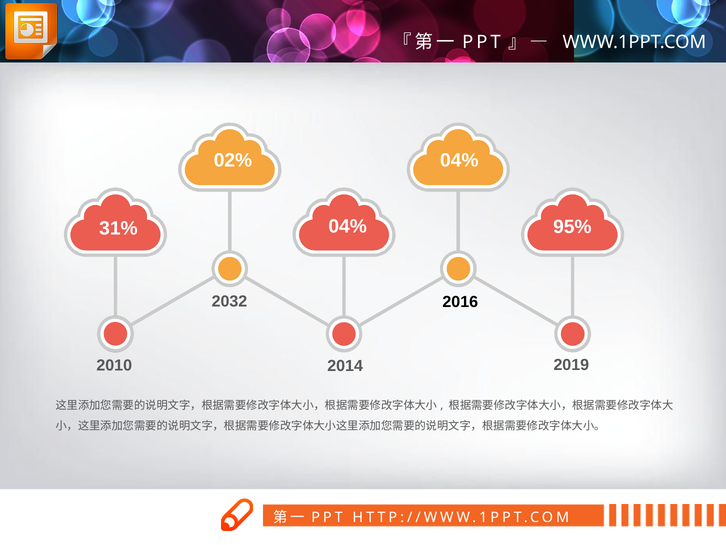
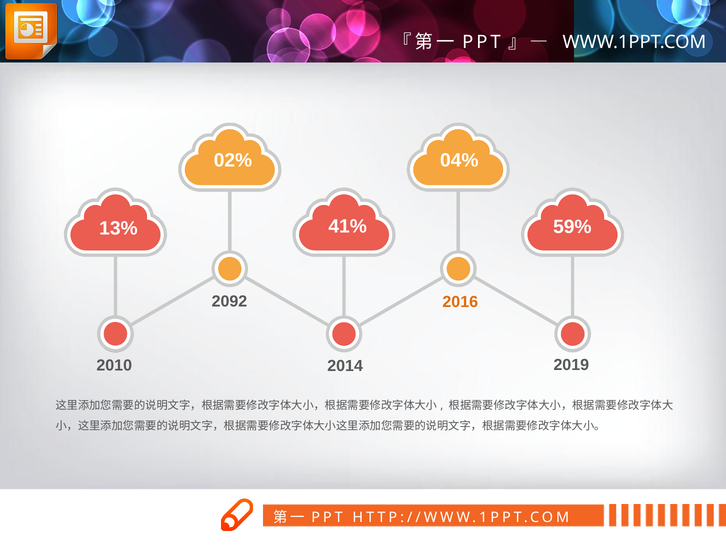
04%: 04% -> 41% (348, 226)
95%: 95% -> 59% (572, 227)
31%: 31% -> 13% (118, 228)
2032: 2032 -> 2092 (229, 301)
2016 colour: black -> orange (460, 302)
